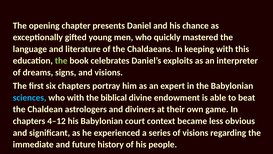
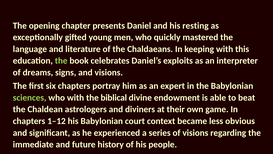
chance: chance -> resting (195, 26)
sciences colour: light blue -> light green (30, 97)
4–12: 4–12 -> 1–12 (56, 121)
